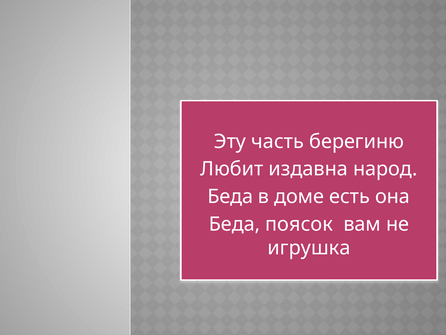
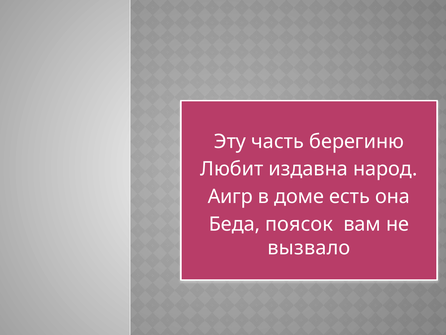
Беда: Беда -> Аигр (230, 196)
игрушка: игрушка -> вызвало (309, 248)
